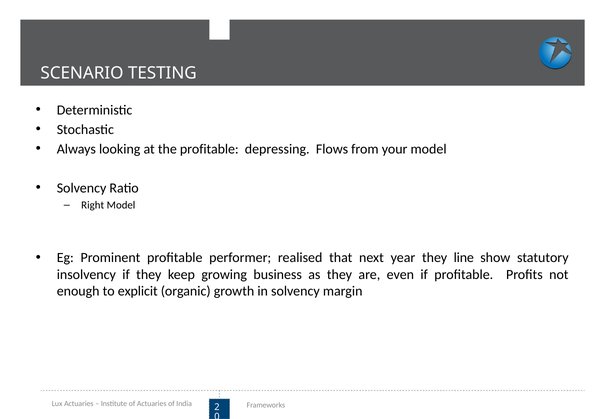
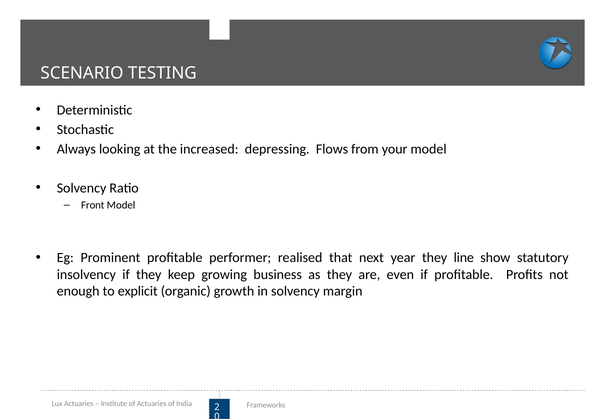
the profitable: profitable -> increased (209, 149)
Right: Right -> Front (93, 205)
